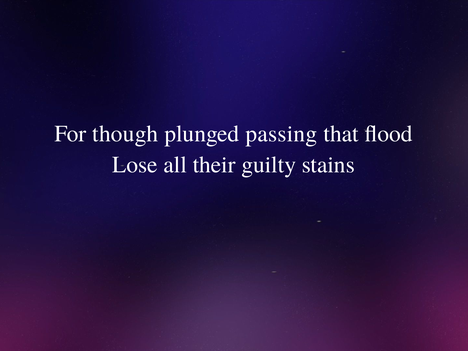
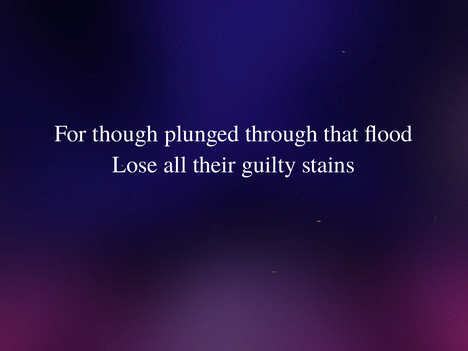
passing: passing -> through (281, 134)
